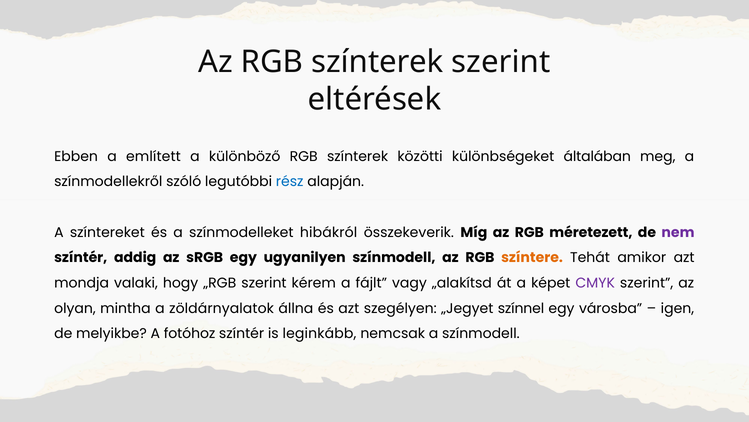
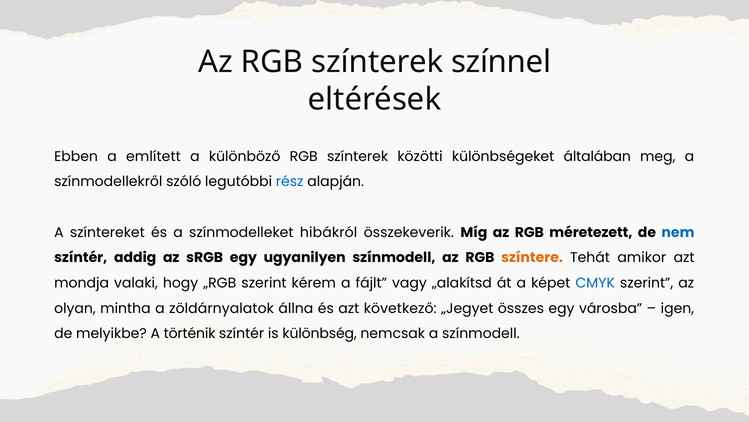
színterek szerint: szerint -> színnel (501, 62)
nem colour: purple -> blue (678, 232)
CMYK colour: purple -> blue (595, 283)
szegélyen: szegélyen -> következő (400, 308)
színnel: színnel -> összes (521, 308)
fotóhoz: fotóhoz -> történik (190, 333)
leginkább: leginkább -> különbség (320, 333)
